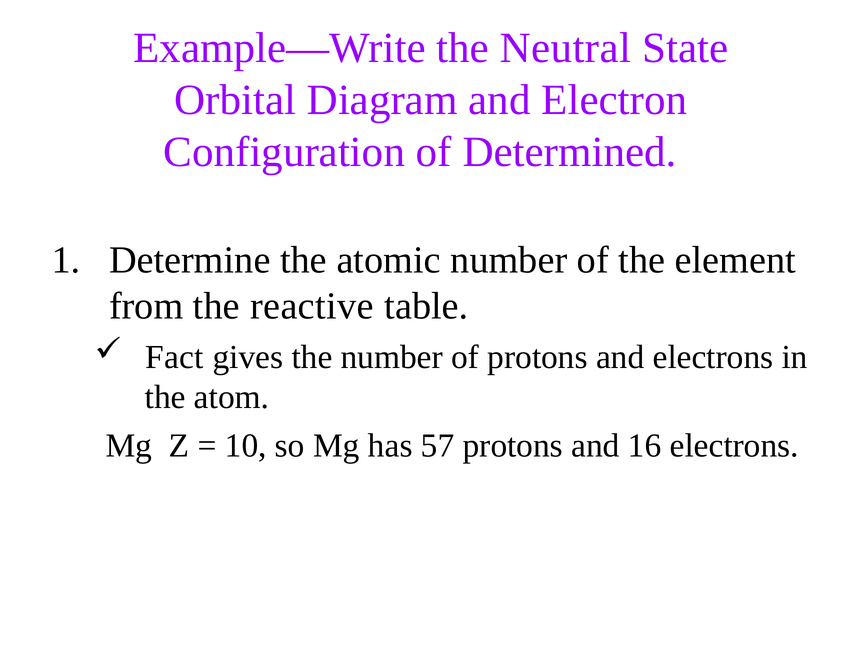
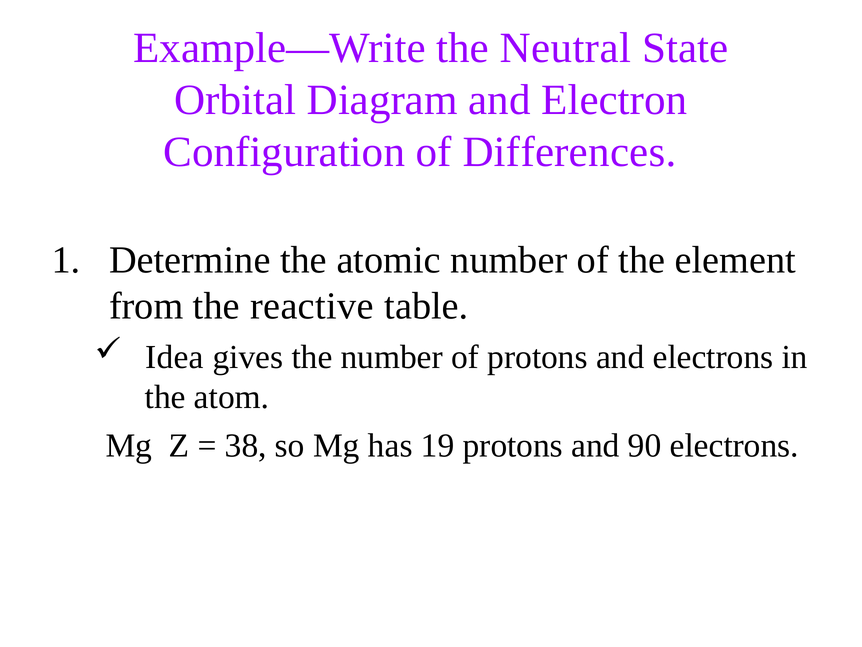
Determined: Determined -> Differences (569, 152)
Fact: Fact -> Idea (174, 357)
10: 10 -> 38 (246, 445)
57: 57 -> 19 (438, 445)
16: 16 -> 90 (645, 445)
